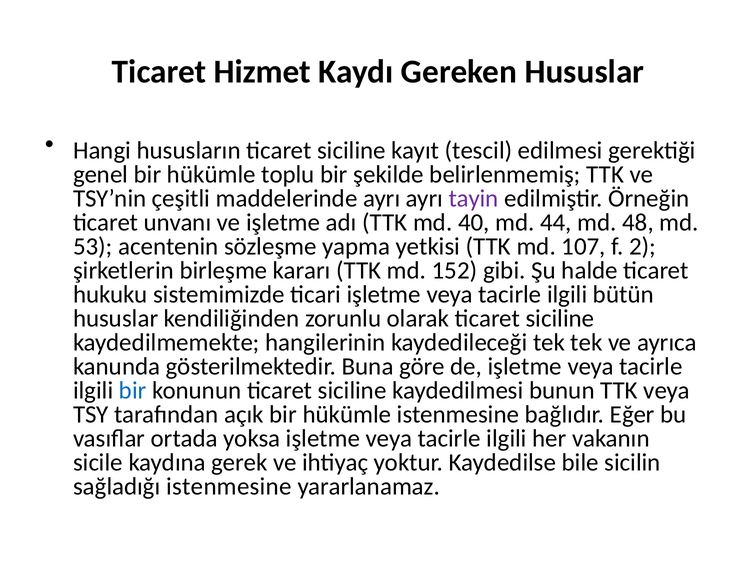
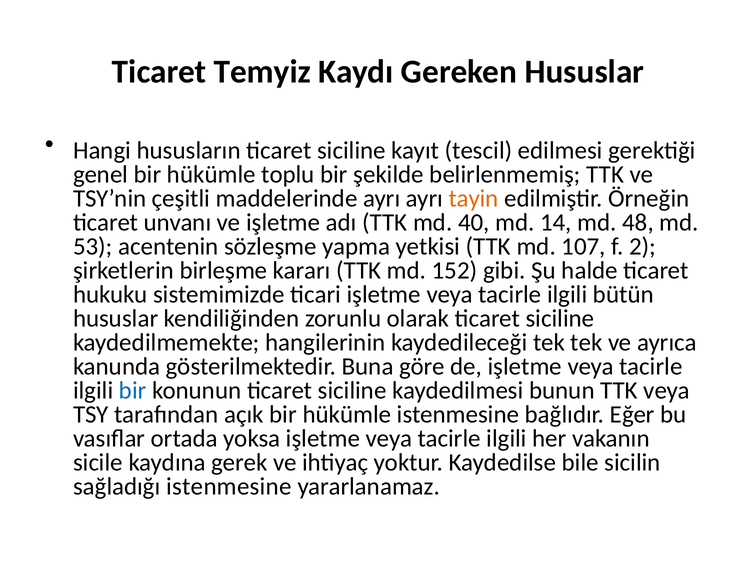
Hizmet: Hizmet -> Temyiz (262, 72)
tayin colour: purple -> orange (474, 198)
44: 44 -> 14 (556, 222)
